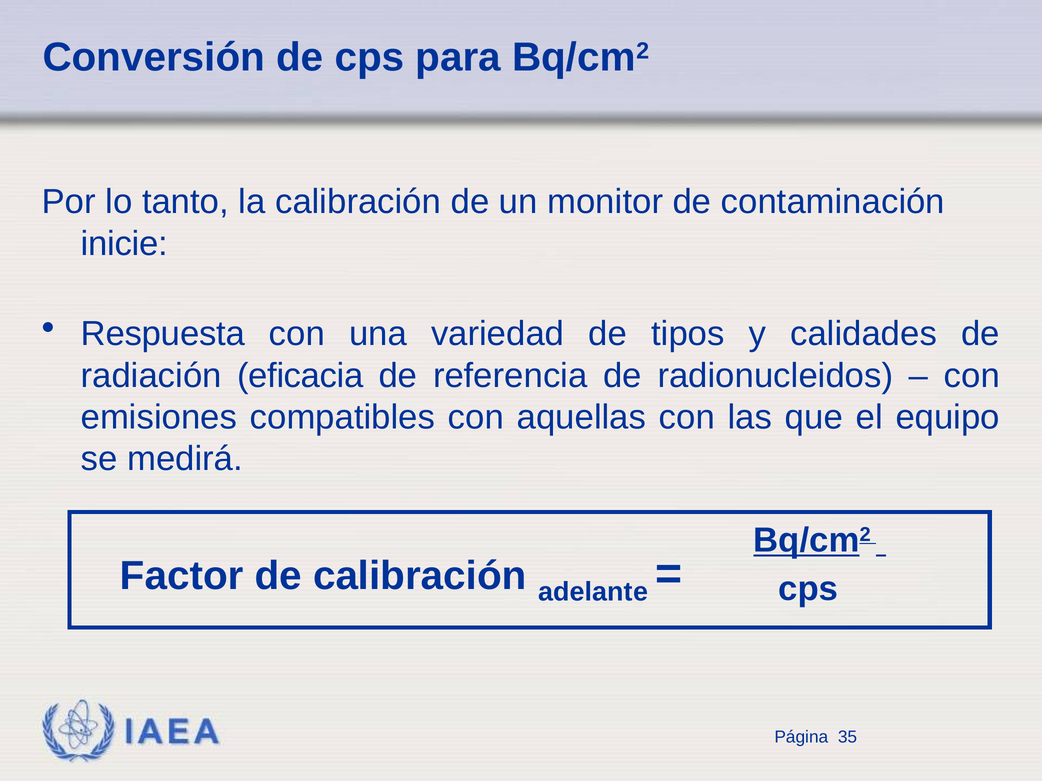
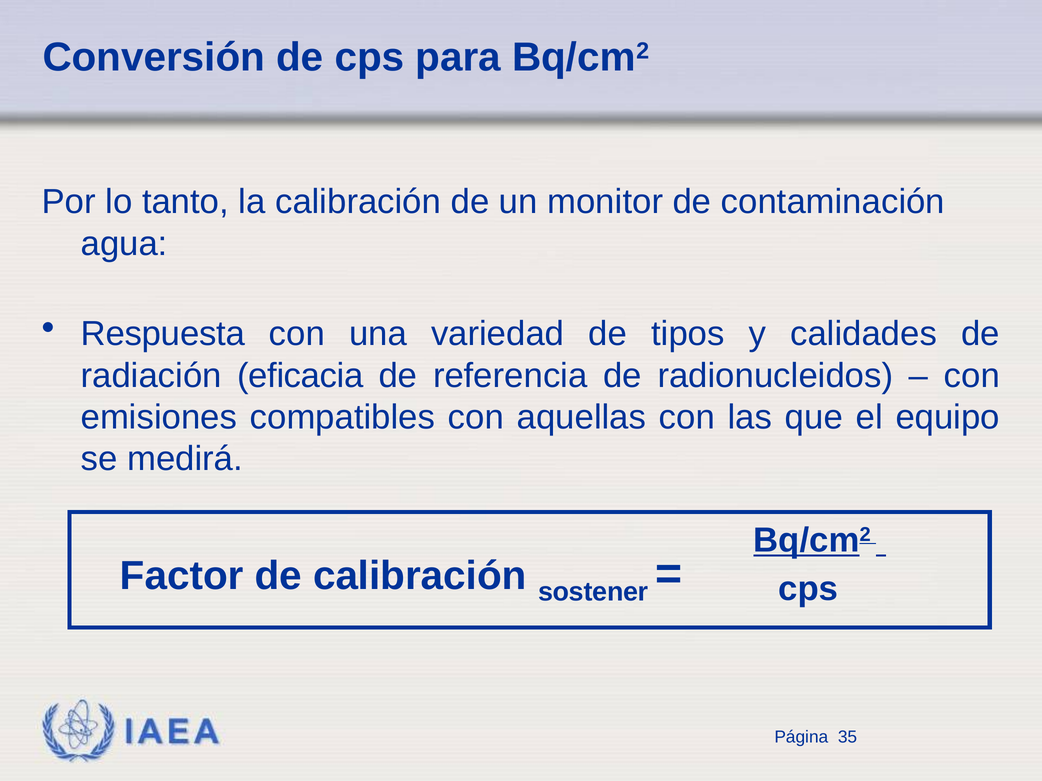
inicie: inicie -> agua (124, 244)
adelante: adelante -> sostener (593, 592)
